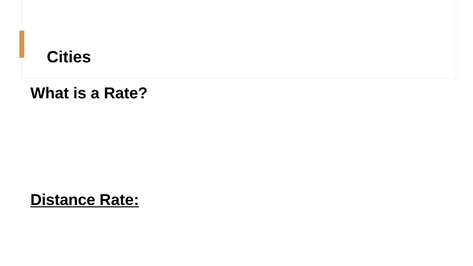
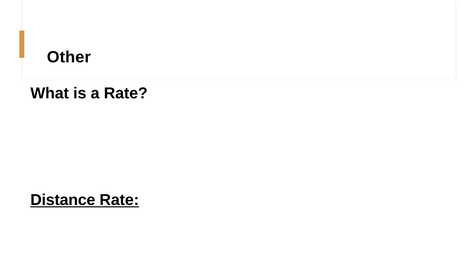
Cities: Cities -> Other (69, 57)
